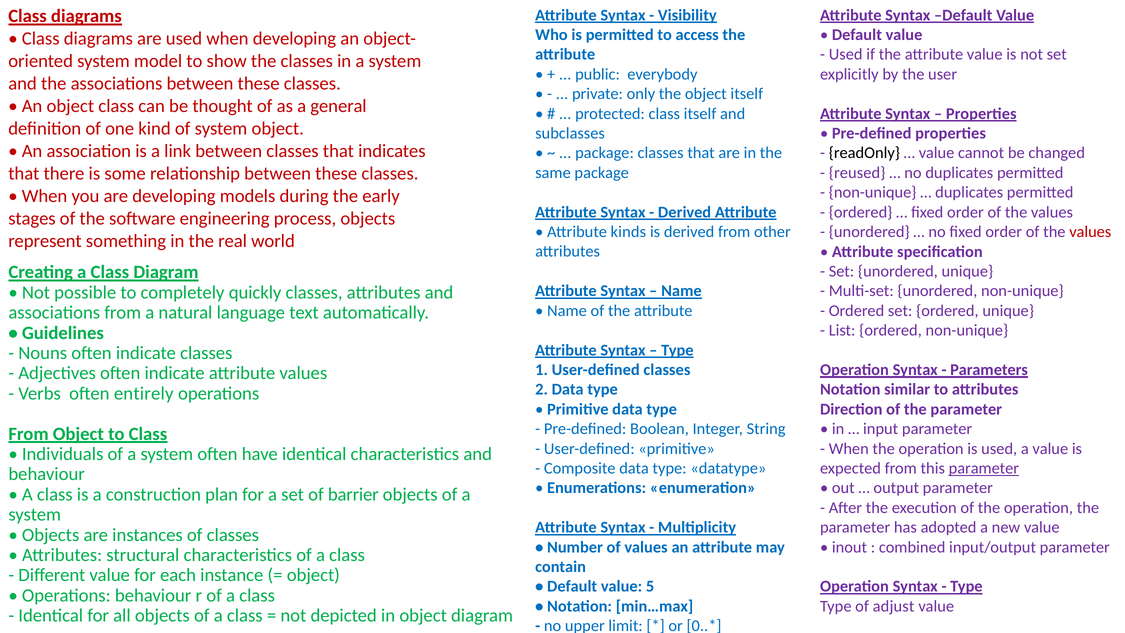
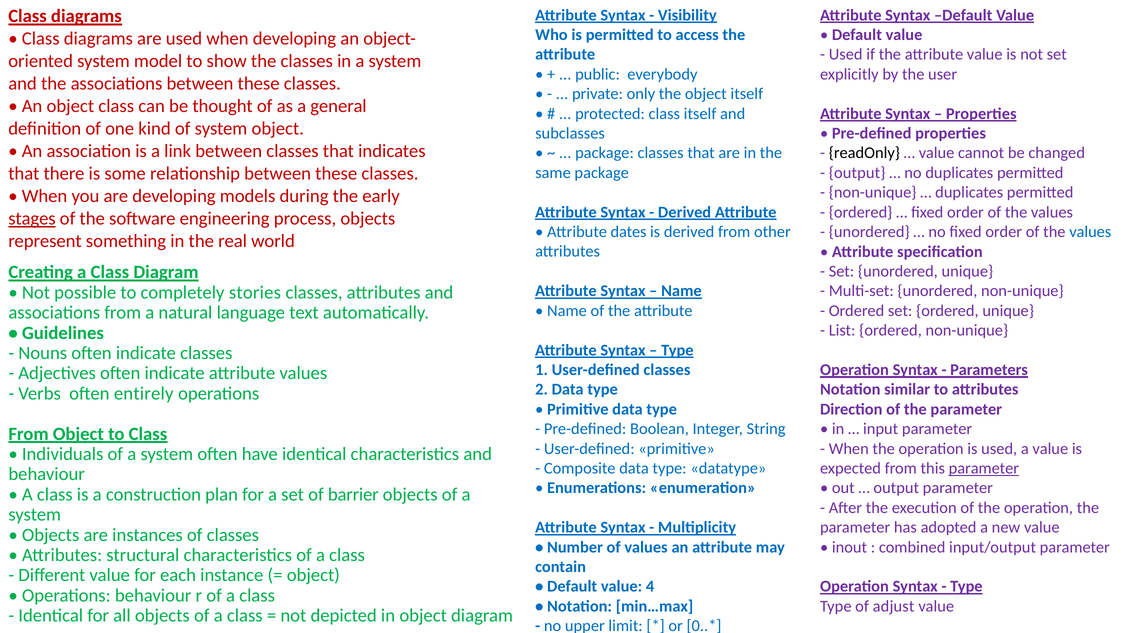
reused: reused -> output (857, 173)
stages underline: none -> present (32, 219)
kinds: kinds -> dates (629, 232)
values colour: red -> blue (1090, 232)
quickly: quickly -> stories (255, 292)
5: 5 -> 4 (650, 586)
